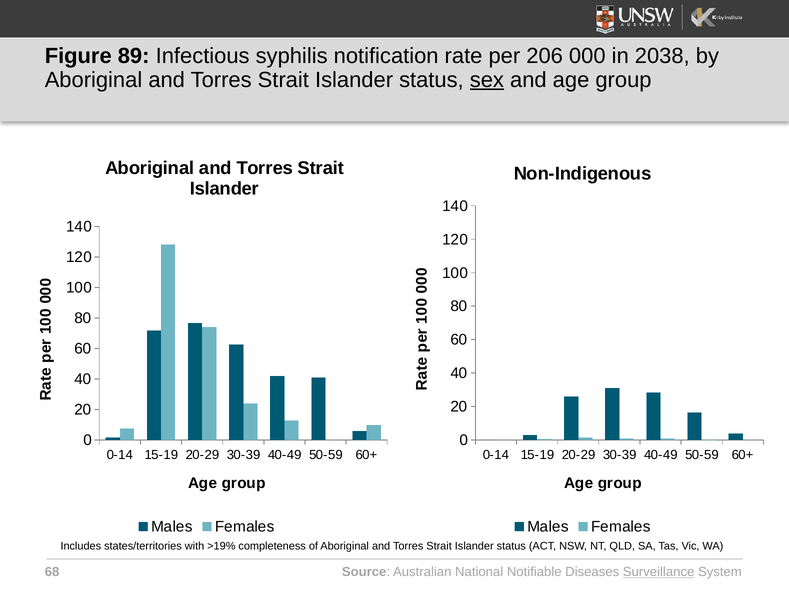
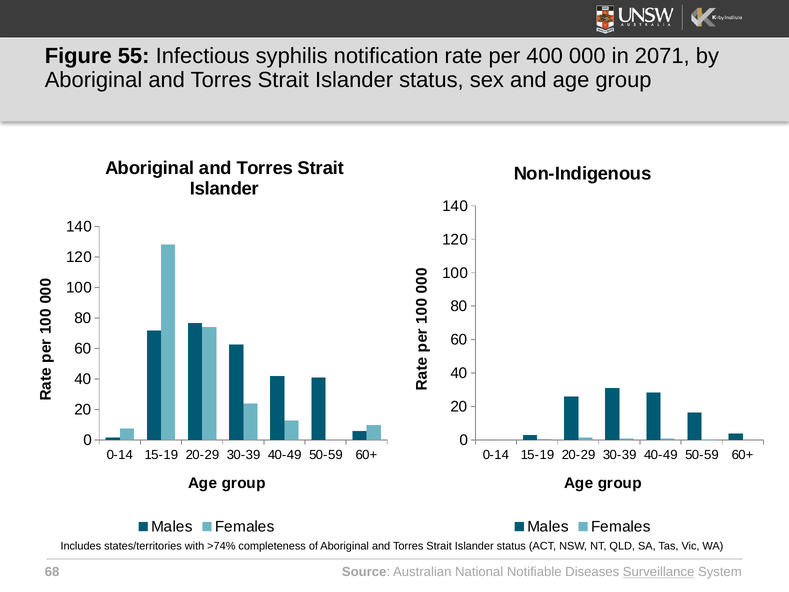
89: 89 -> 55 (134, 56)
206: 206 -> 400 (545, 56)
2038: 2038 -> 2071 (662, 56)
sex underline: present -> none (487, 80)
>19%: >19% -> >74% (221, 546)
